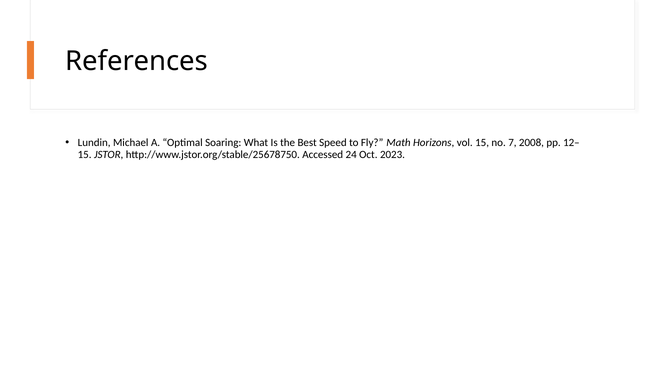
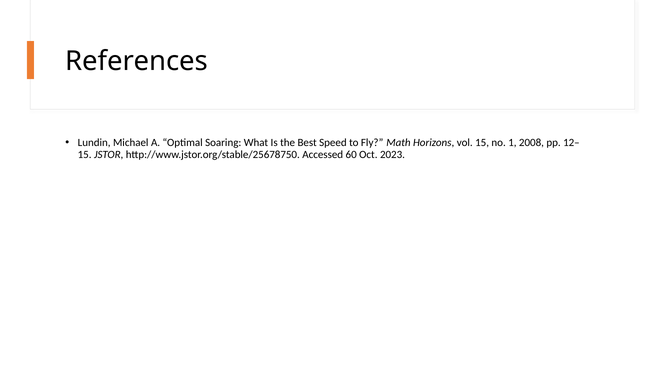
7: 7 -> 1 (512, 143)
24: 24 -> 60 (351, 155)
